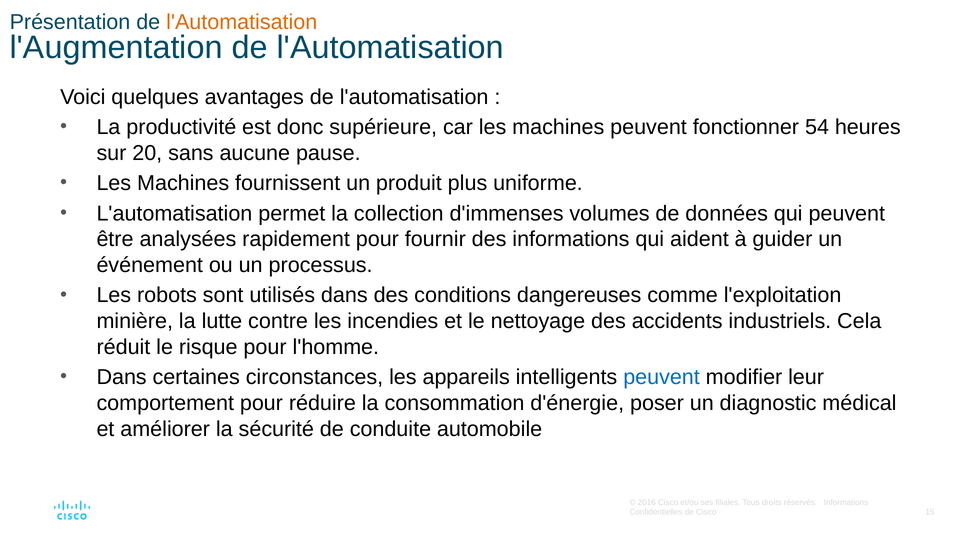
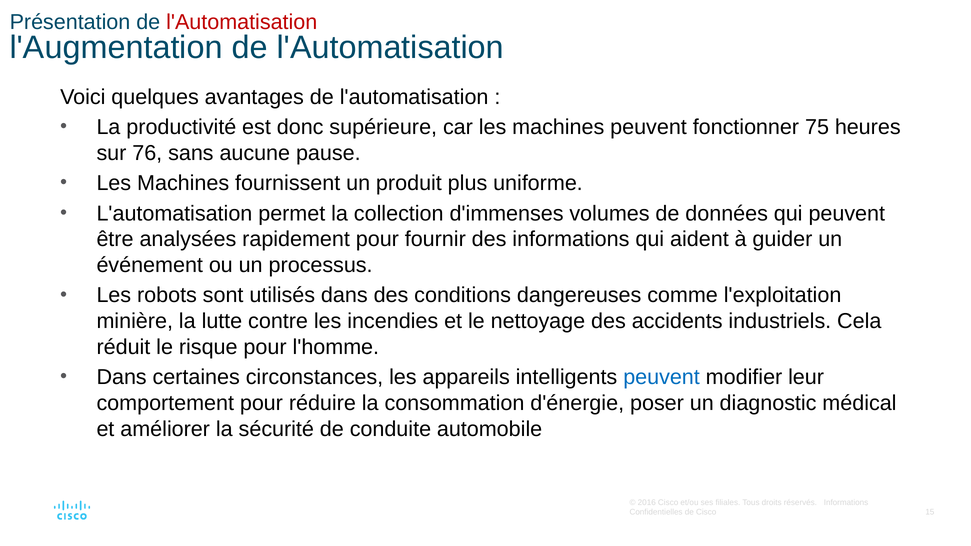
l'Automatisation colour: orange -> red (242, 22)
54: 54 -> 75 (817, 127)
20: 20 -> 76 (147, 153)
